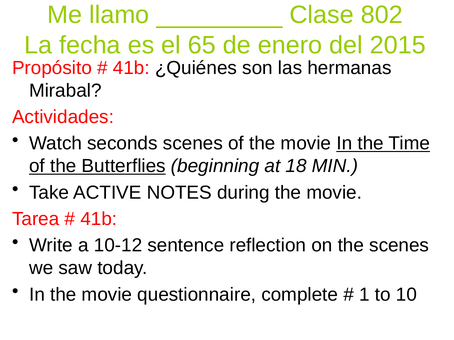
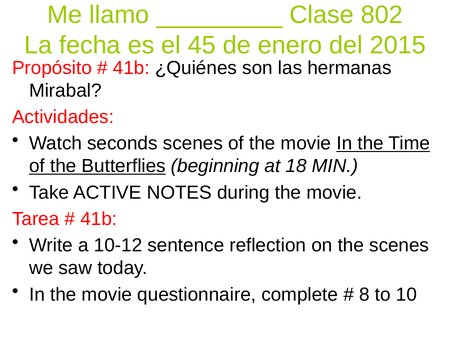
65: 65 -> 45 (202, 45)
1: 1 -> 8 (364, 295)
